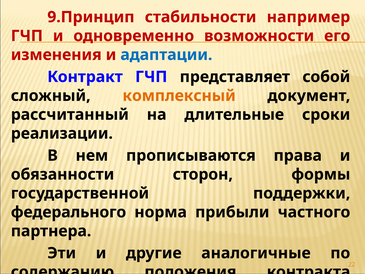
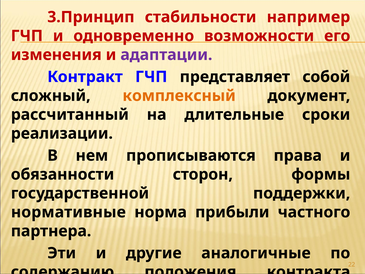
9.Принцип: 9.Принцип -> 3.Принцип (91, 17)
адаптации colour: blue -> purple (166, 55)
федерального: федерального -> нормативные (68, 212)
